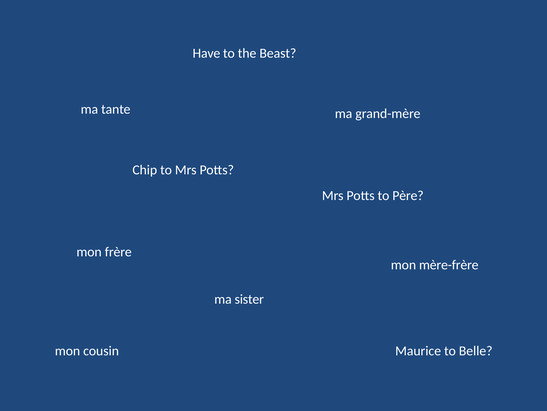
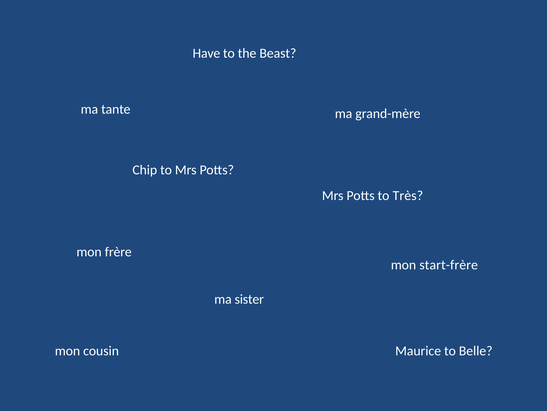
Père: Père -> Très (408, 195)
mère-frère: mère-frère -> start-frère (449, 264)
